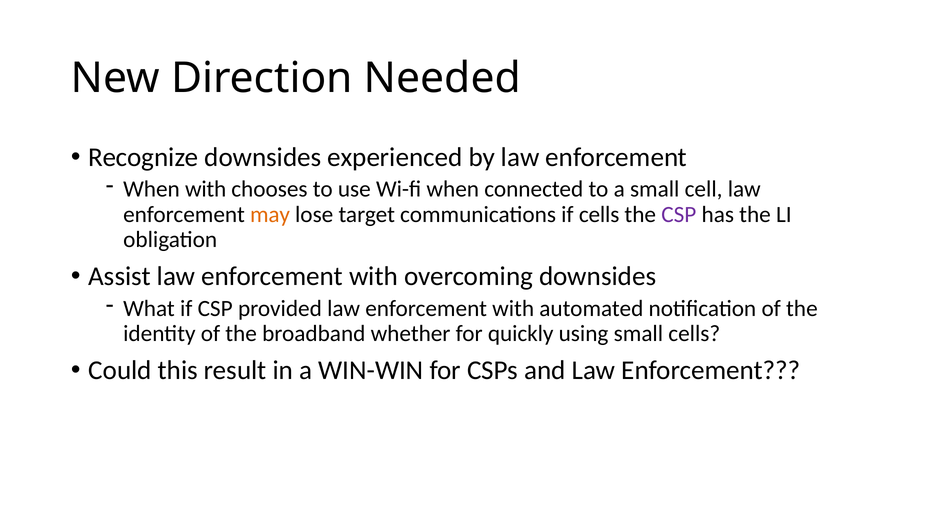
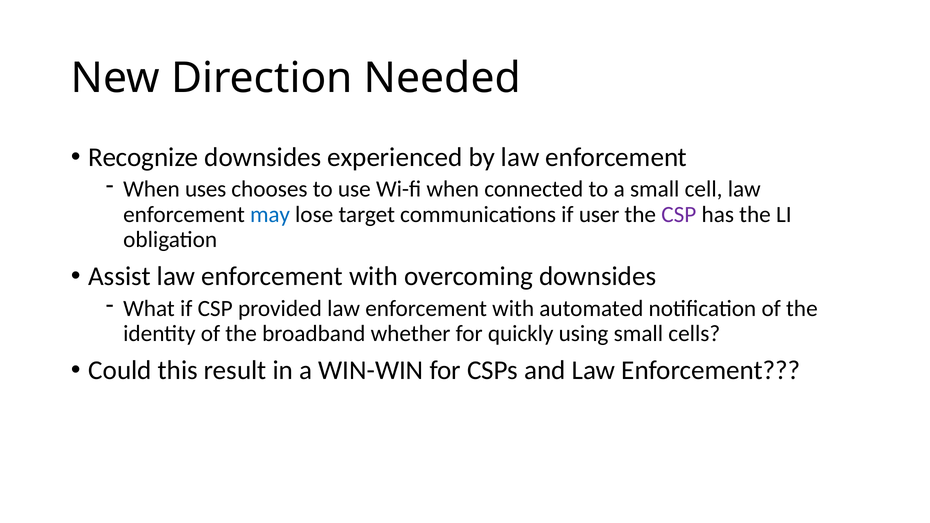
When with: with -> uses (206, 189)
may colour: orange -> blue (270, 214)
if cells: cells -> user (599, 214)
